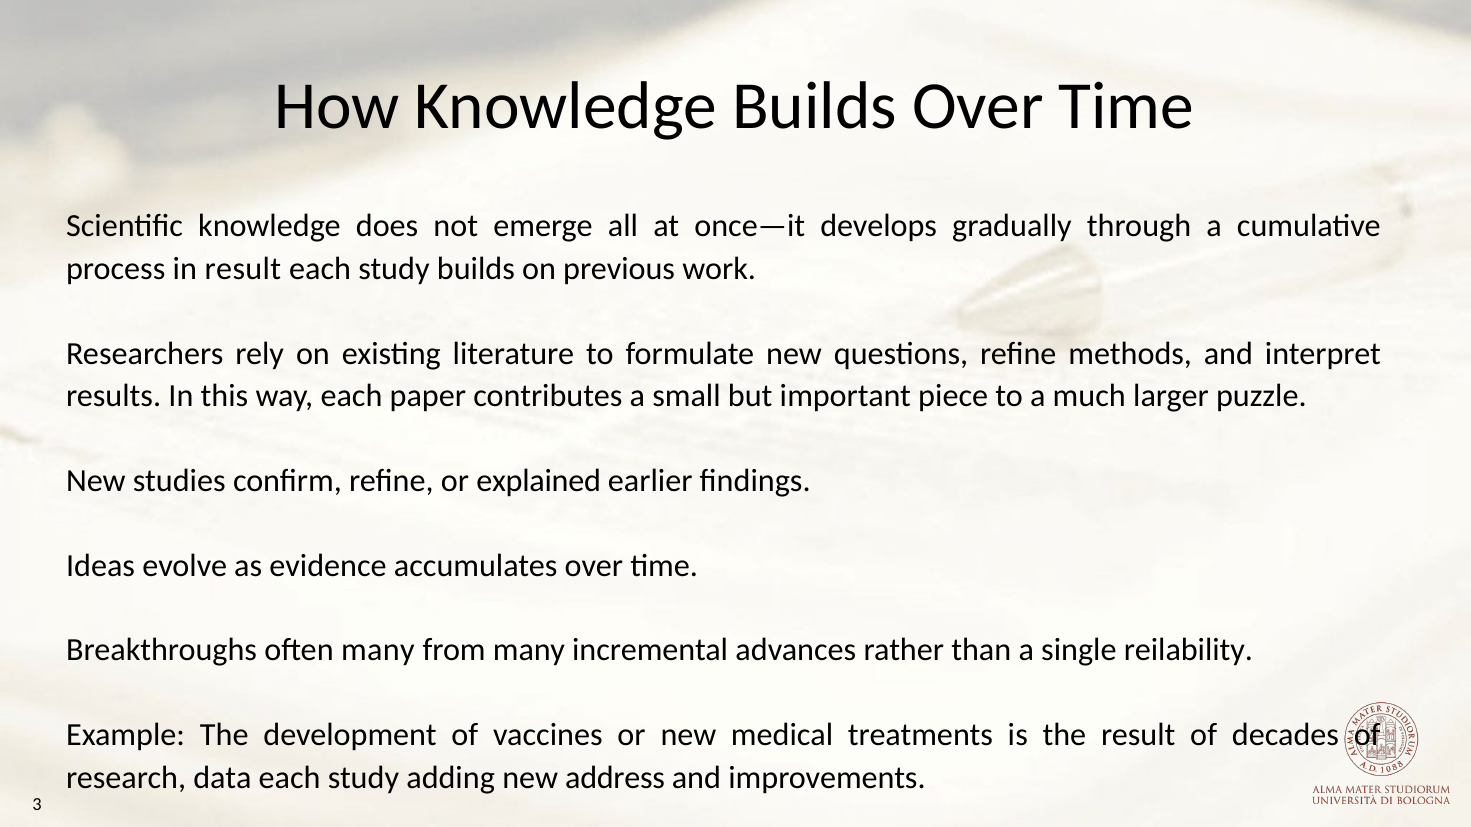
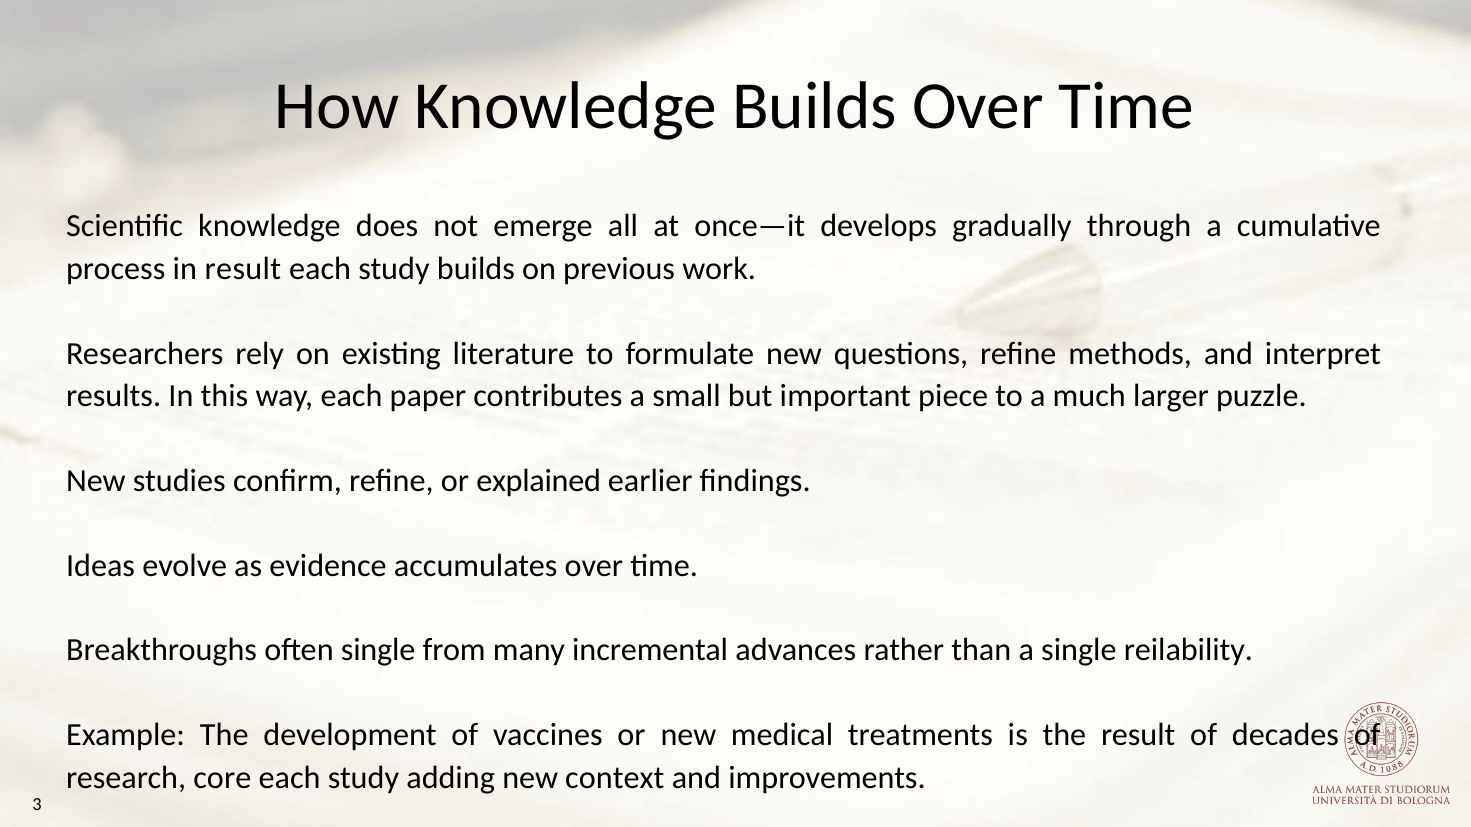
often many: many -> single (378, 651)
data: data -> core (222, 778)
address: address -> context (615, 778)
